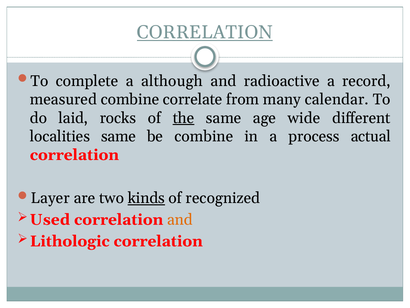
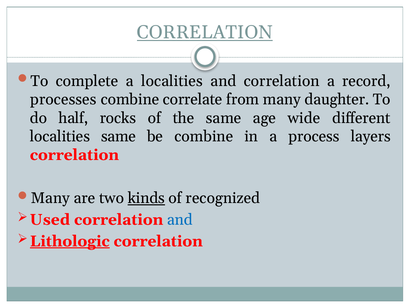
a although: although -> localities (172, 81)
and radioactive: radioactive -> correlation (282, 81)
measured: measured -> processes (63, 99)
calendar: calendar -> daughter (337, 99)
laid: laid -> half (73, 118)
the underline: present -> none (184, 118)
actual: actual -> layers (371, 136)
Layer: Layer -> Many (50, 198)
and colour: orange -> blue (180, 219)
Lithologic underline: none -> present (70, 241)
